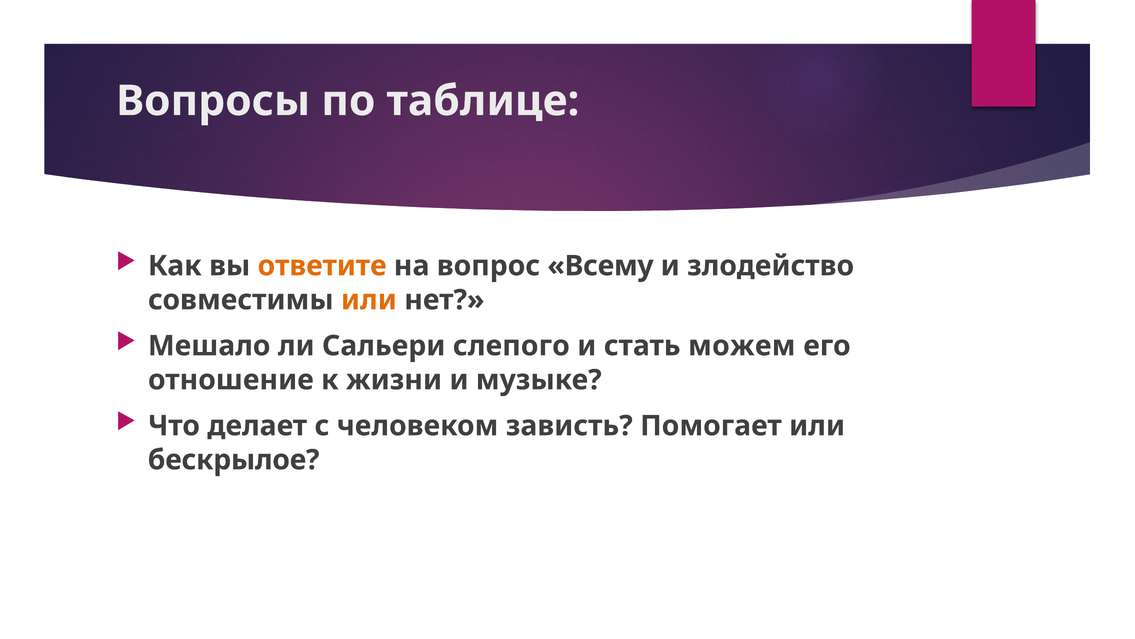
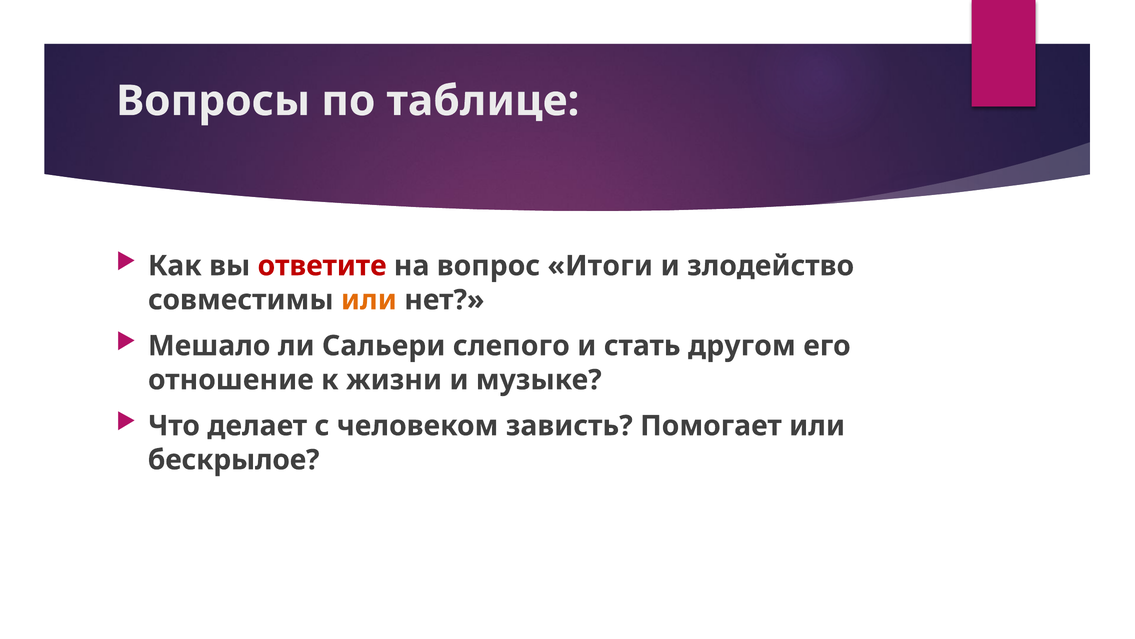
ответите colour: orange -> red (322, 266)
Всему: Всему -> Итоги (600, 266)
можем: можем -> другом (742, 346)
